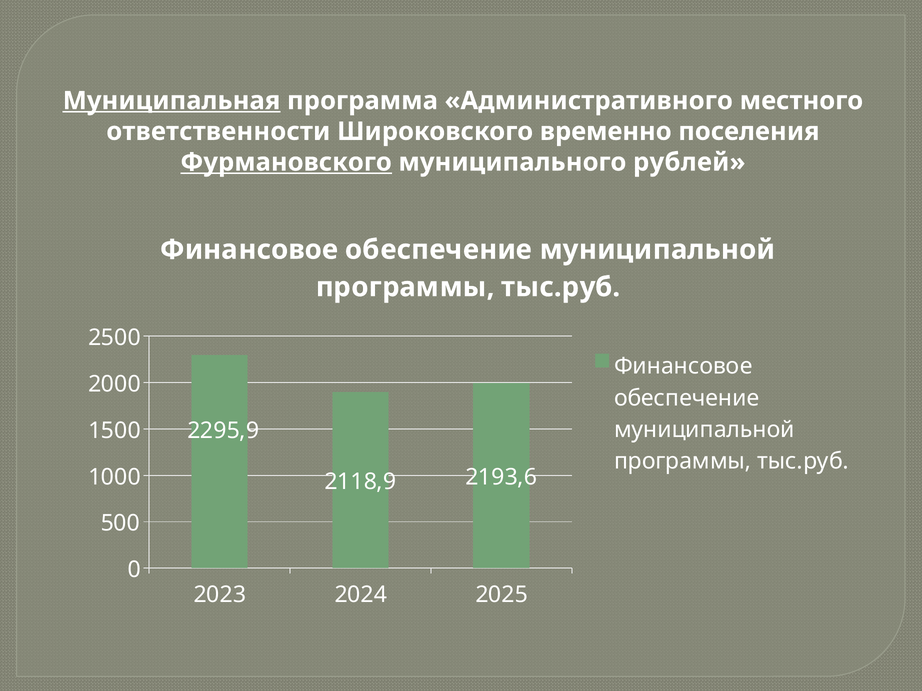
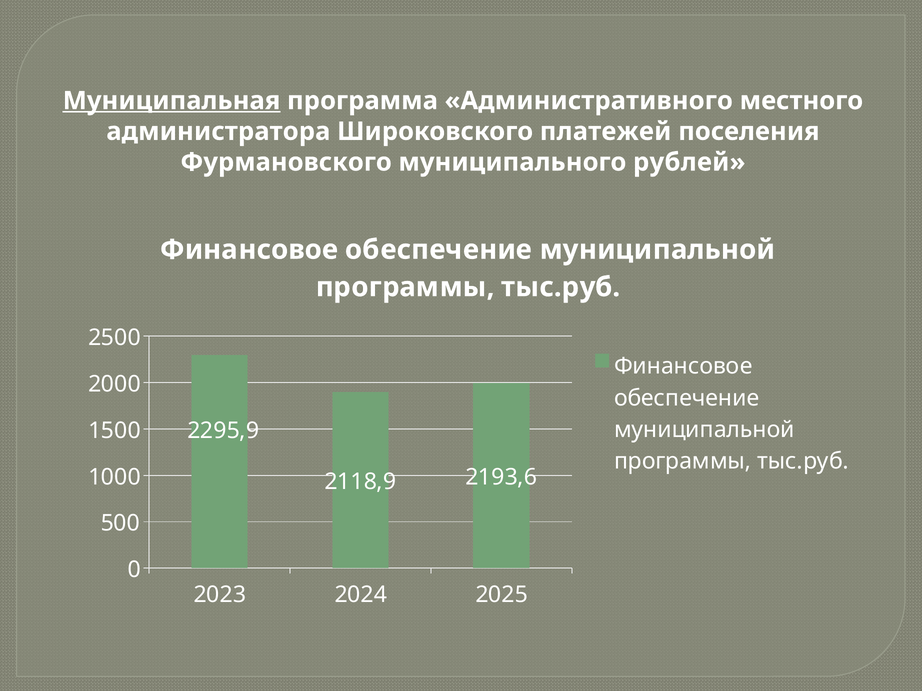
ответственности: ответственности -> администратора (218, 132)
временно: временно -> платежей (606, 132)
Фурмановского underline: present -> none (286, 162)
